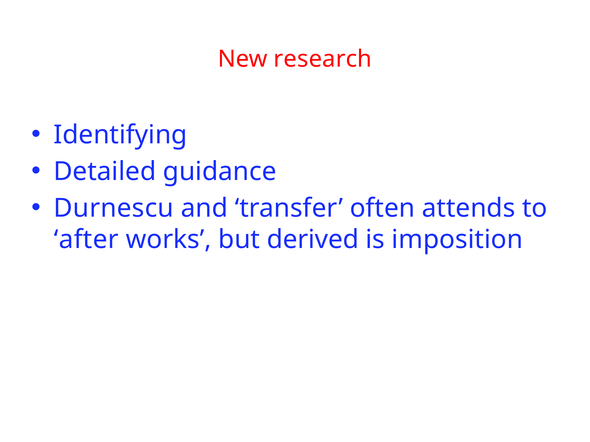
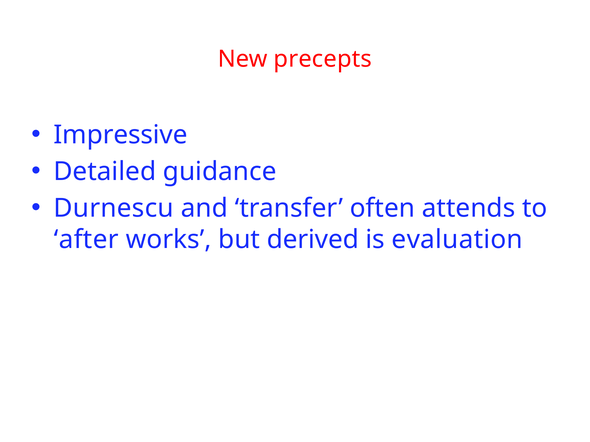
research: research -> precepts (323, 59)
Identifying: Identifying -> Impressive (121, 135)
imposition: imposition -> evaluation (457, 240)
